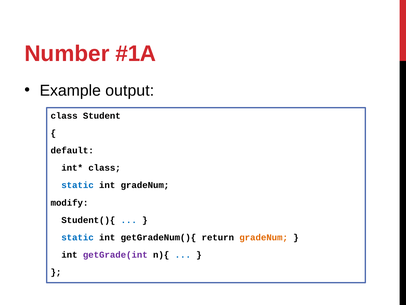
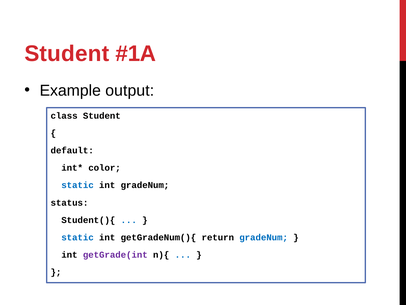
Number: Number -> Student (67, 54)
class: class -> color (105, 168)
modify: modify -> status (69, 202)
gradeNum colour: orange -> blue (264, 237)
